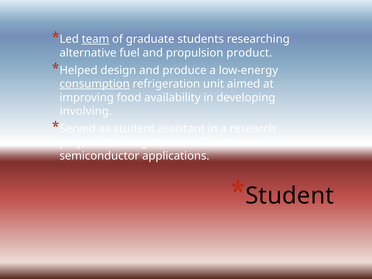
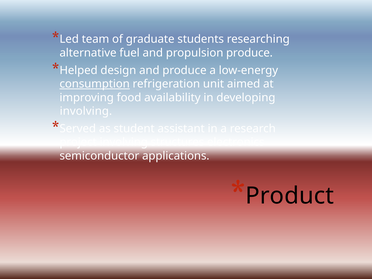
team underline: present -> none (96, 39)
propulsion product: product -> produce (249, 53)
Student: Student -> Product (290, 196)
